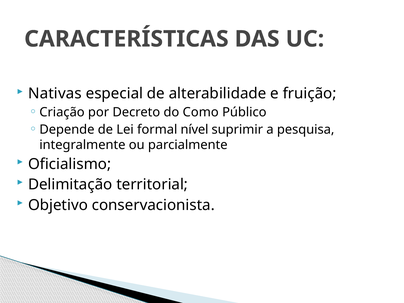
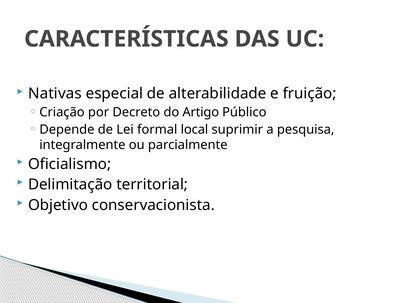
Como: Como -> Artigo (201, 112)
nível: nível -> local (194, 129)
